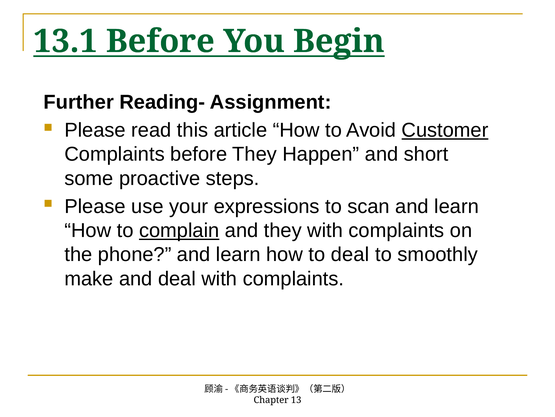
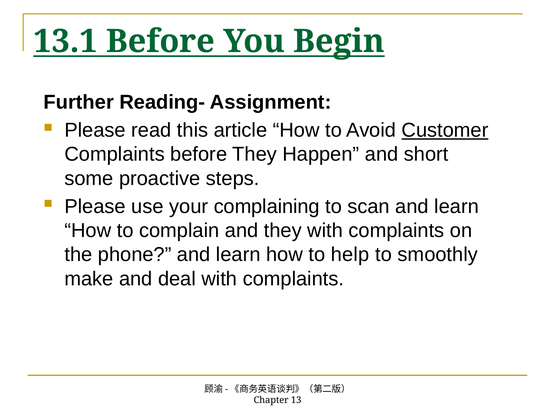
expressions: expressions -> complaining (267, 206)
complain underline: present -> none (179, 230)
to deal: deal -> help (350, 254)
